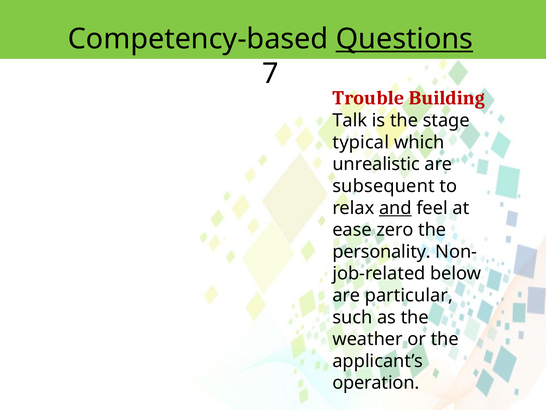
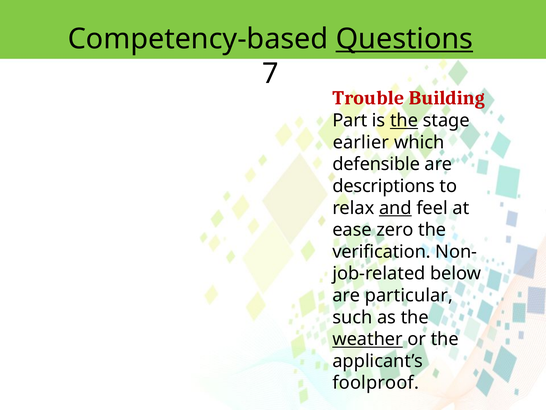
Talk: Talk -> Part (350, 120)
the underline: none -> present (404, 120)
typical: typical -> earlier (361, 142)
unrealistic: unrealistic -> defensible (376, 164)
subsequent: subsequent -> descriptions (384, 186)
personality: personality -> verification (382, 251)
weather underline: none -> present (368, 339)
operation: operation -> foolproof (376, 382)
